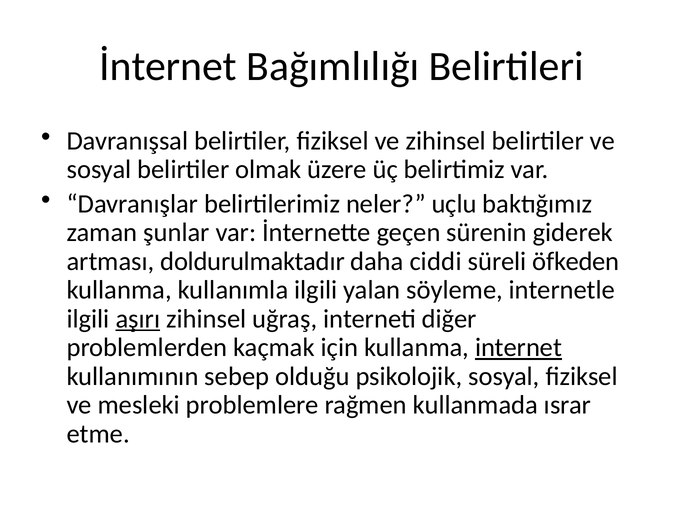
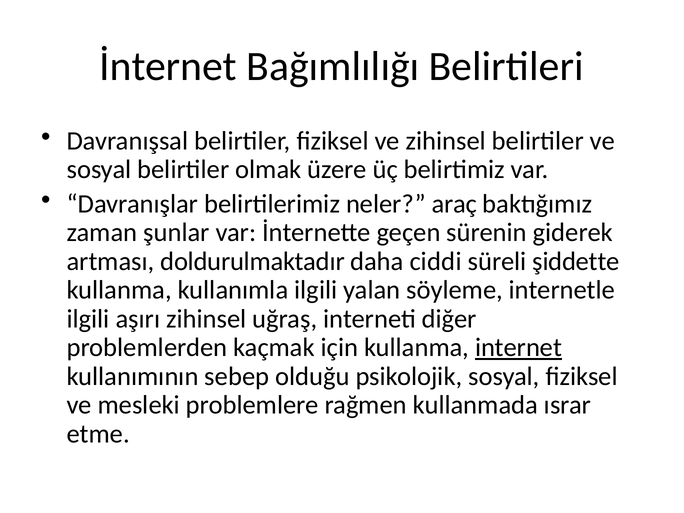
uçlu: uçlu -> araç (454, 204)
öfkeden: öfkeden -> şiddette (576, 261)
aşırı underline: present -> none (138, 319)
